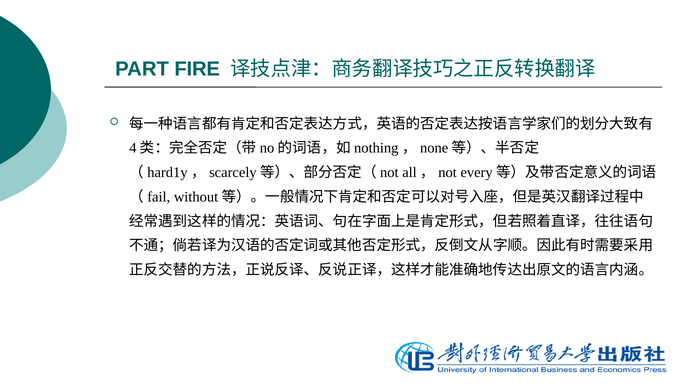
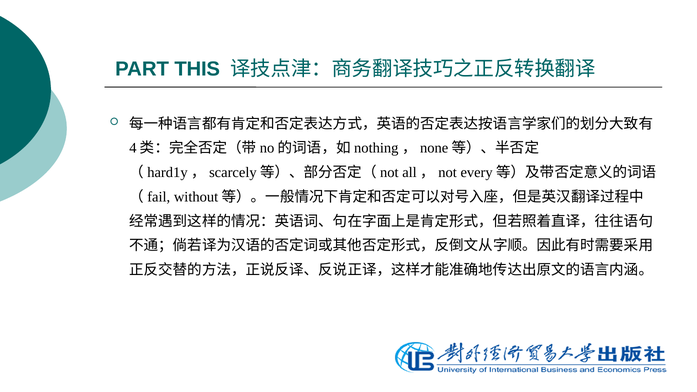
FIRE: FIRE -> THIS (197, 69)
